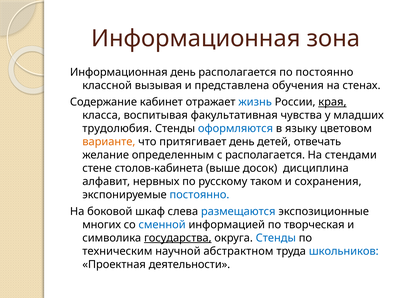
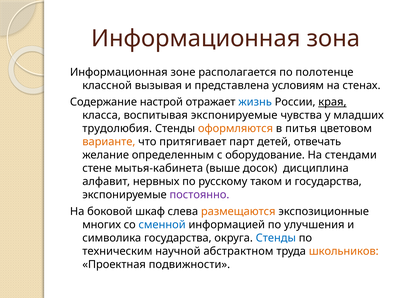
Информационная день: день -> зоне (183, 72)
по постоянно: постоянно -> полотенце (324, 72)
обучения: обучения -> условиям (298, 86)
кабинет: кабинет -> настрой (161, 102)
воспитывая факультативная: факультативная -> экспонируемые (234, 116)
оформляются colour: blue -> orange (236, 129)
языку: языку -> питья (301, 129)
притягивает день: день -> парт (242, 142)
с располагается: располагается -> оборудование (265, 155)
столов-кабинета: столов-кабинета -> мытья-кабинета (159, 169)
и сохранения: сохранения -> государства (328, 182)
постоянно colour: blue -> purple (199, 195)
размещаются colour: blue -> orange (238, 212)
творческая: творческая -> улучшения (314, 225)
государства underline: present -> none (178, 238)
школьников colour: blue -> orange (344, 252)
деятельности: деятельности -> подвижности (189, 265)
